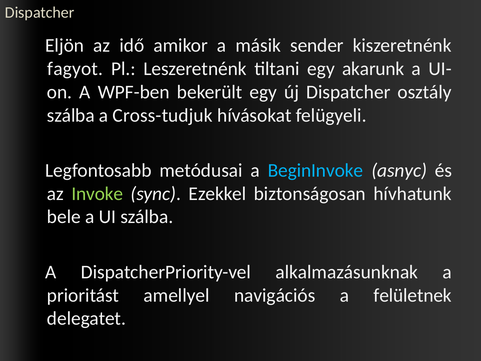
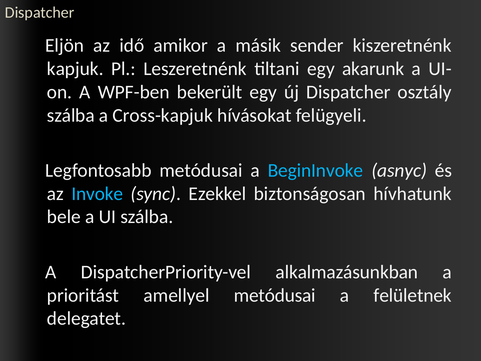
fagyot: fagyot -> kapjuk (75, 69)
Cross-tudjuk: Cross-tudjuk -> Cross-kapjuk (163, 115)
Invoke colour: light green -> light blue (97, 194)
alkalmazásunknak: alkalmazásunknak -> alkalmazásunkban (347, 272)
amellyel navigációs: navigációs -> metódusai (275, 295)
